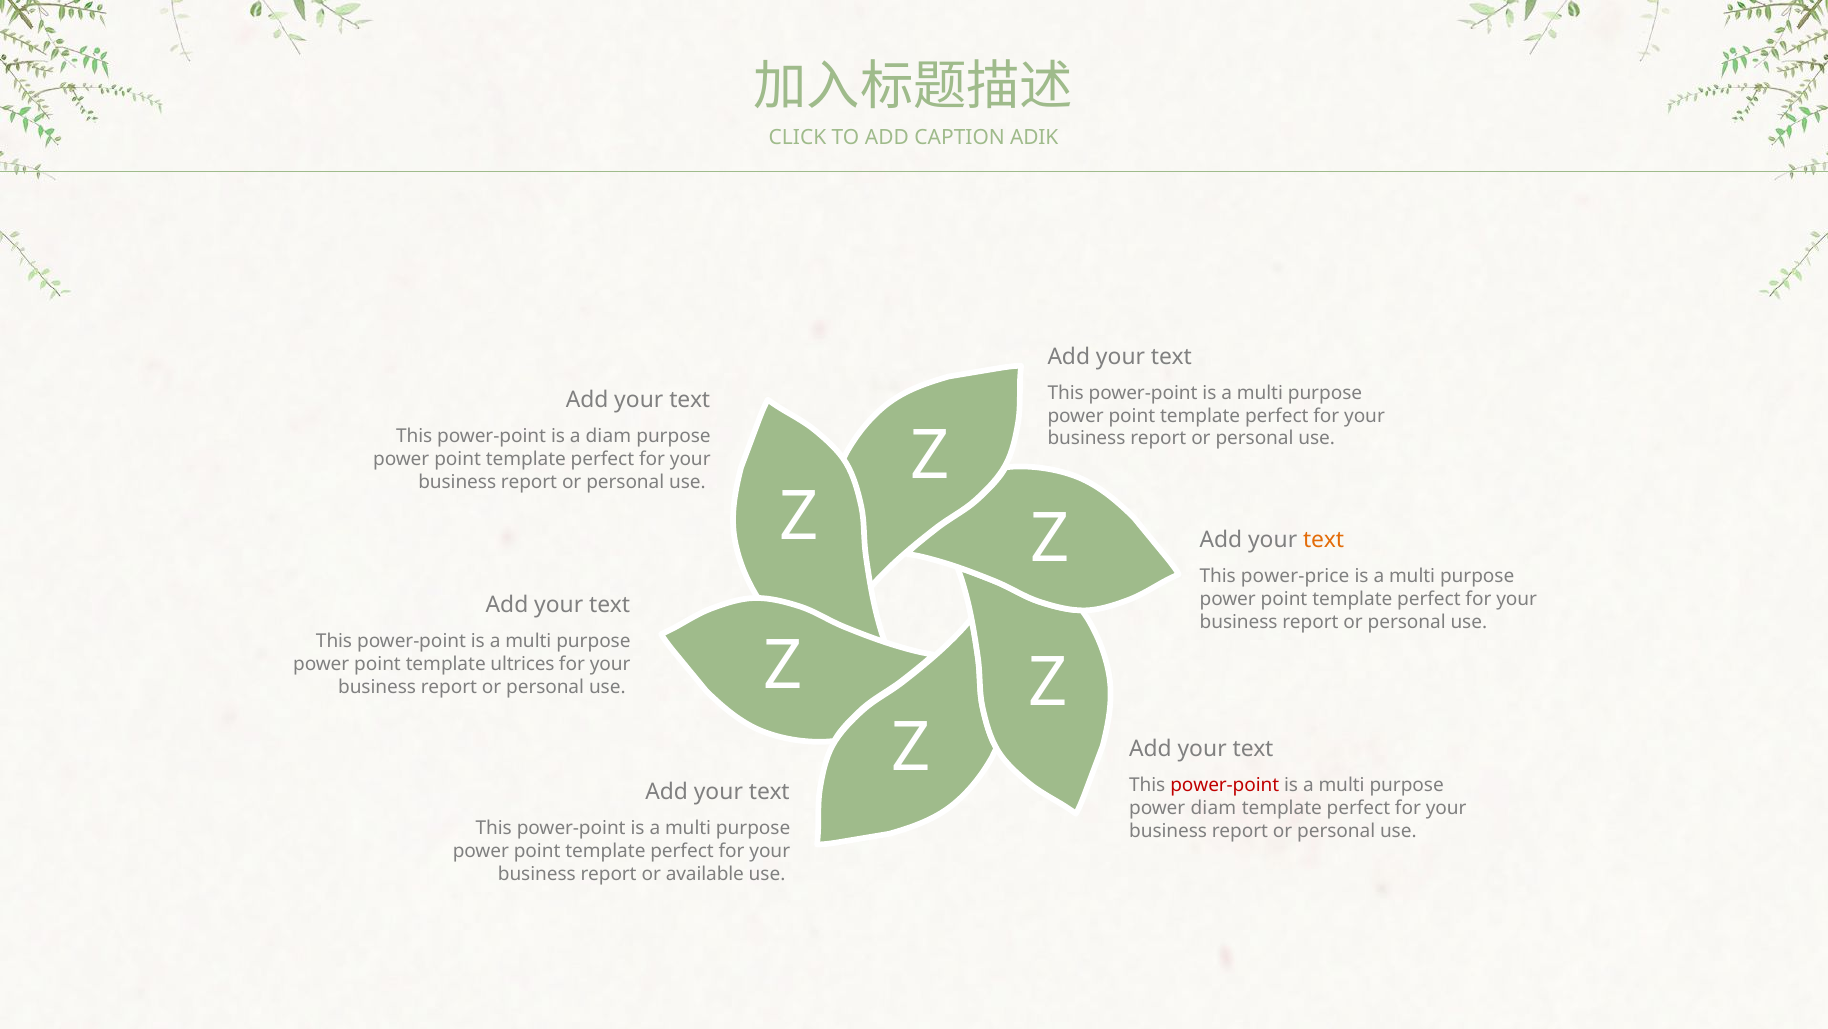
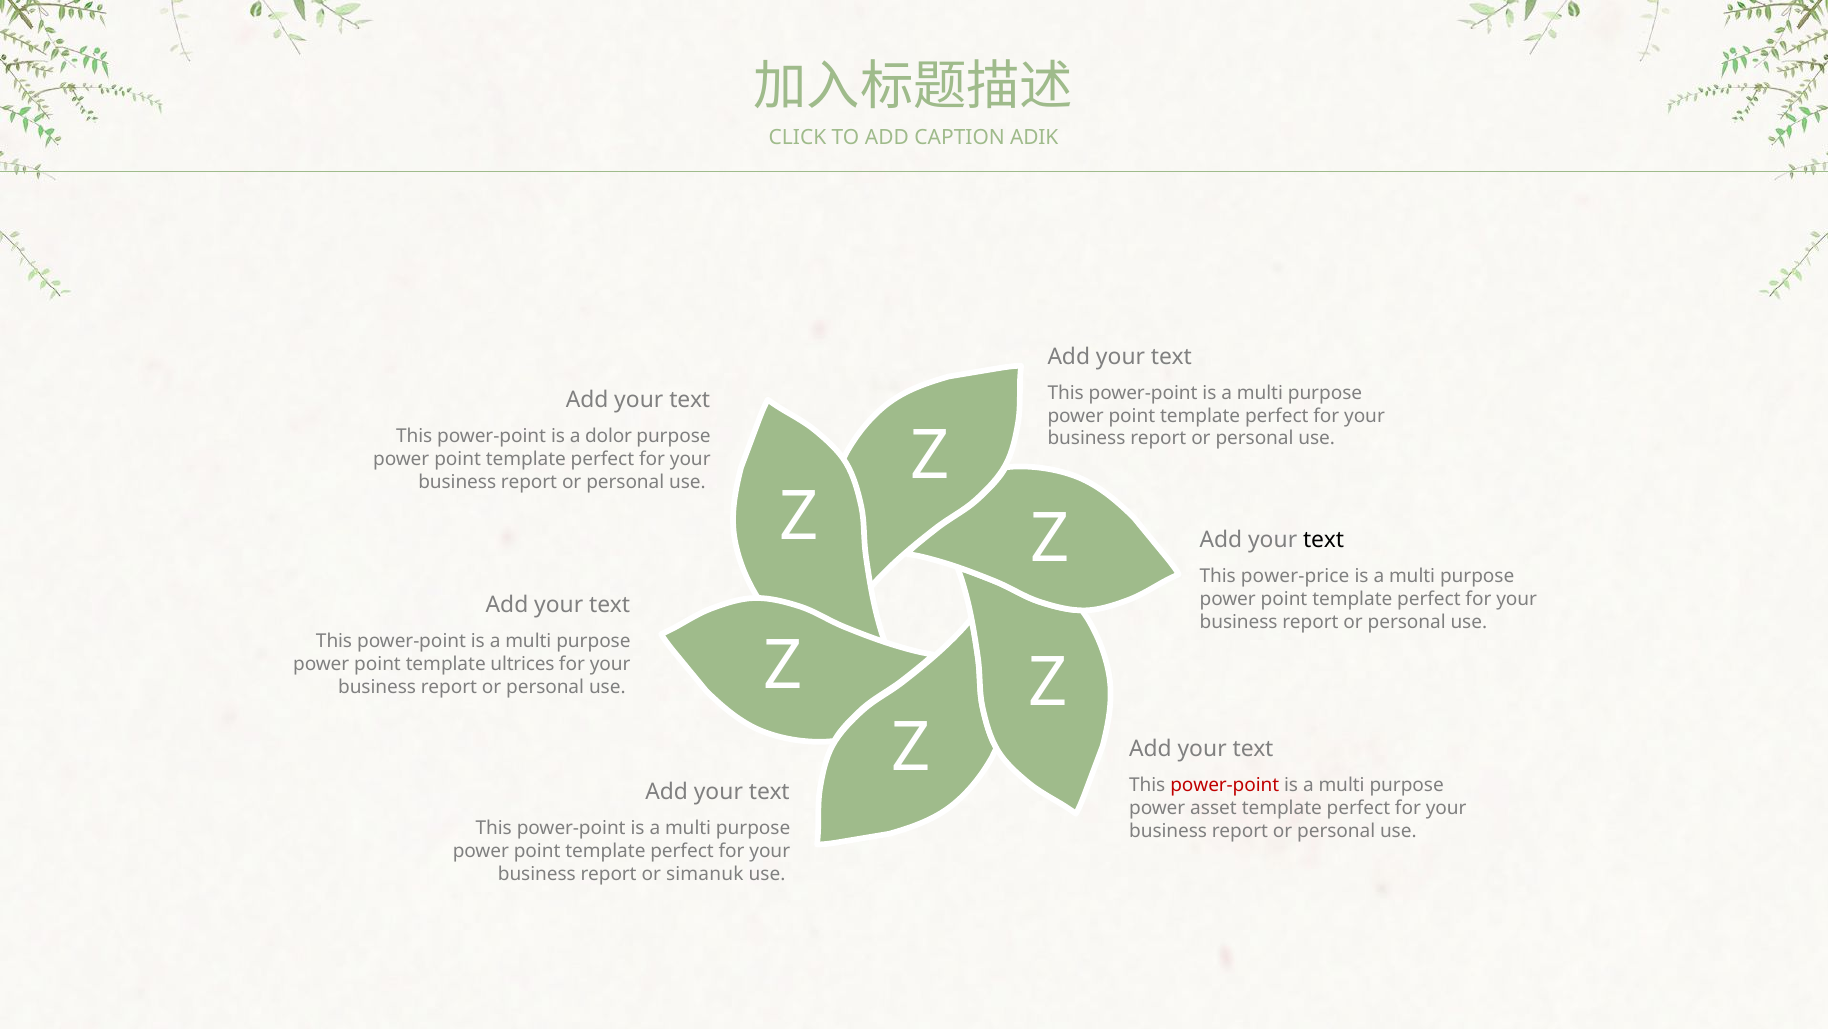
a diam: diam -> dolor (609, 436)
text colour: orange -> black (1324, 539)
power diam: diam -> asset (1214, 808)
available: available -> simanuk (705, 874)
